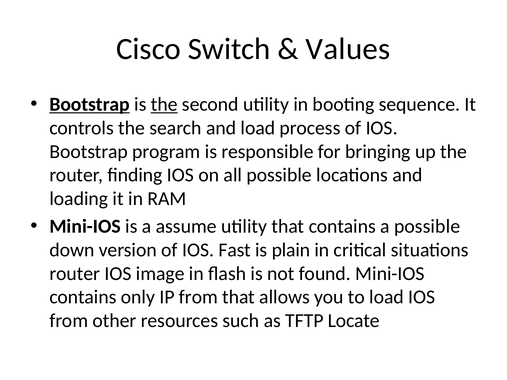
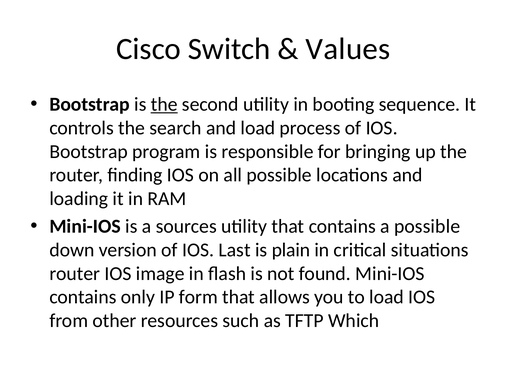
Bootstrap underline: present -> none (90, 104)
assume: assume -> sources (186, 226)
Fast: Fast -> Last (235, 250)
IP from: from -> form (198, 297)
Locate: Locate -> Which (354, 321)
